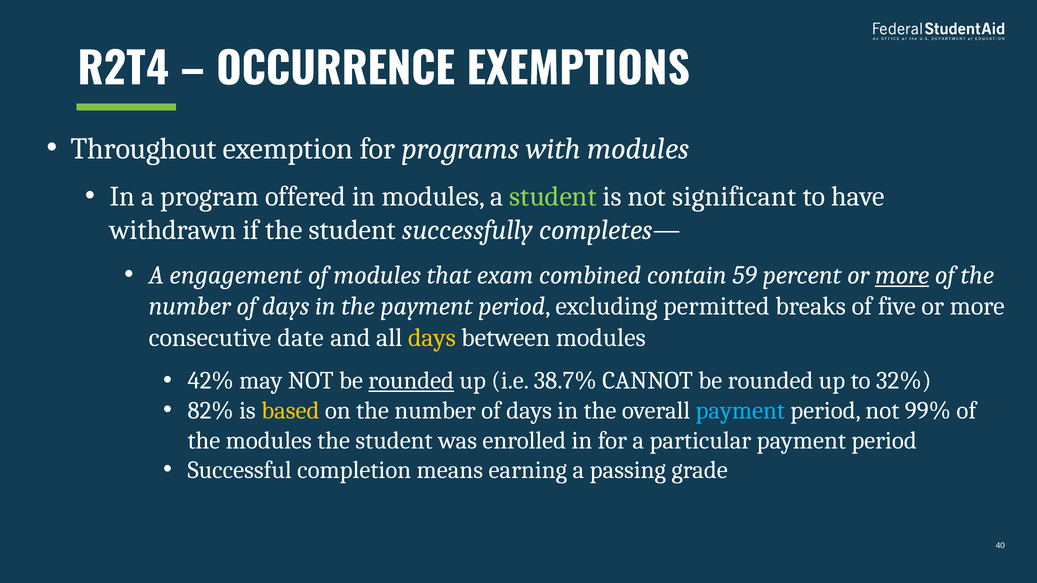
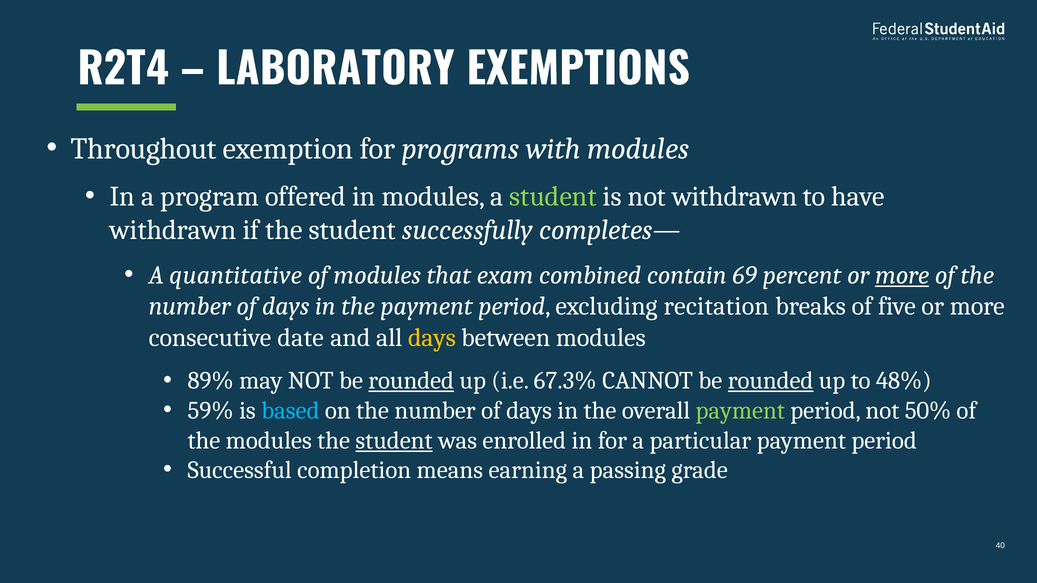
OCCURRENCE: OCCURRENCE -> LABORATORY (335, 70)
not significant: significant -> withdrawn (735, 196)
engagement: engagement -> quantitative (236, 275)
59: 59 -> 69 (745, 275)
permitted: permitted -> recitation (716, 307)
42%: 42% -> 89% (211, 381)
38.7%: 38.7% -> 67.3% (565, 381)
rounded underline: none -> present (771, 381)
32%: 32% -> 48% (904, 381)
82%: 82% -> 59% (211, 411)
based colour: yellow -> light blue (290, 411)
payment colour: light blue -> light green (740, 411)
99%: 99% -> 50% (928, 411)
student underline: none -> present (394, 441)
